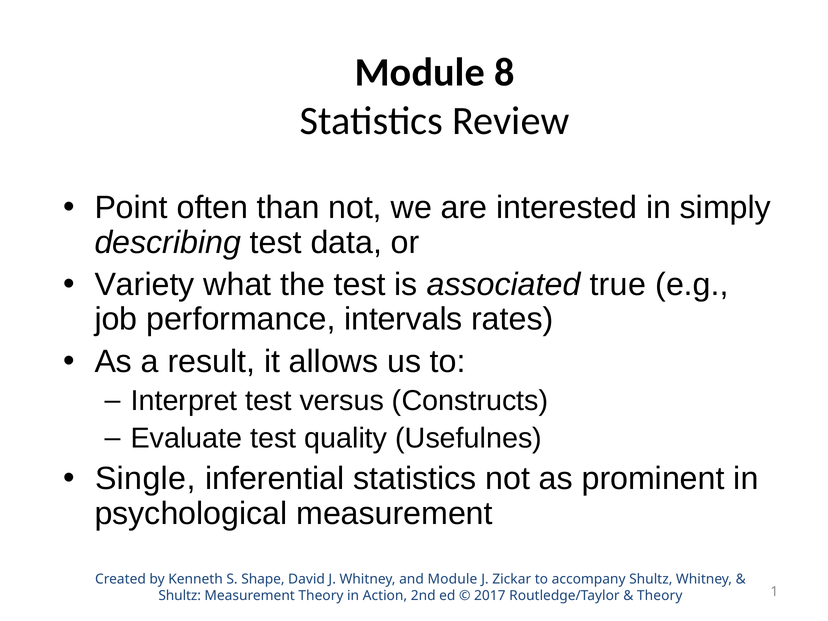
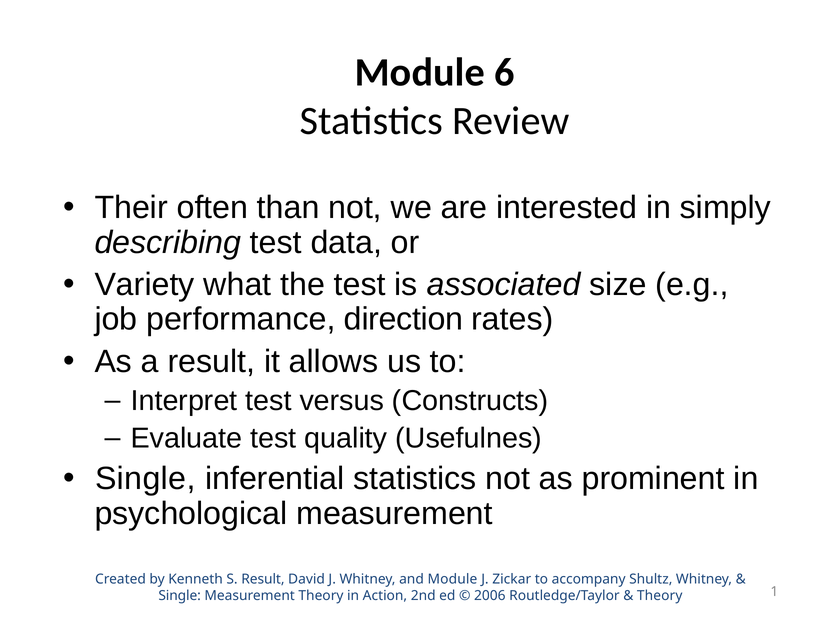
8: 8 -> 6 (504, 72)
Point: Point -> Their (131, 208)
true: true -> size (618, 285)
intervals: intervals -> direction (404, 319)
S Shape: Shape -> Result (263, 579)
Shultz: Shultz -> Single (180, 596)
2017: 2017 -> 2006 (490, 596)
